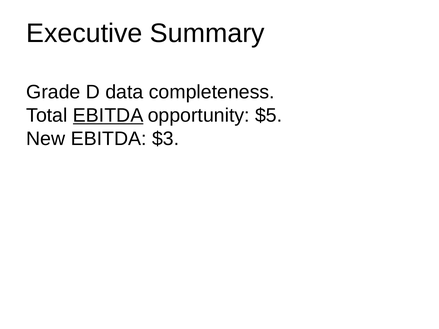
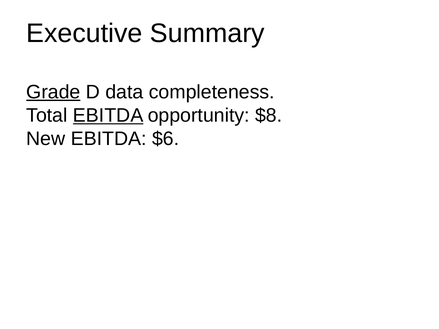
Grade underline: none -> present (53, 92)
$5: $5 -> $8 (269, 115)
$3: $3 -> $6 (166, 139)
